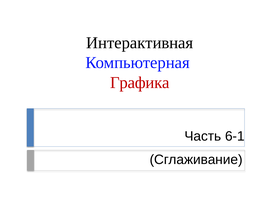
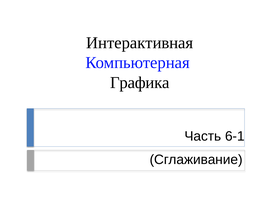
Графика colour: red -> black (140, 83)
